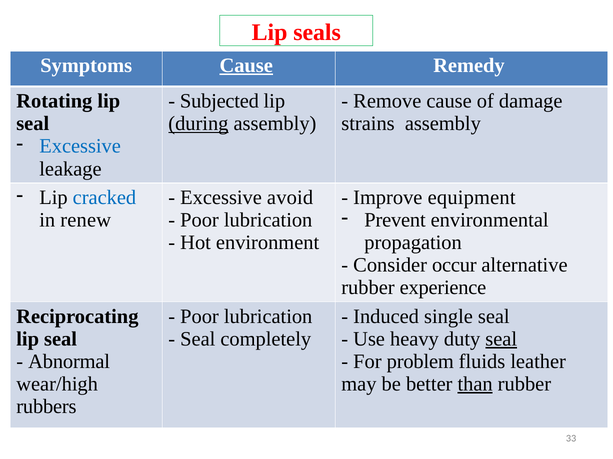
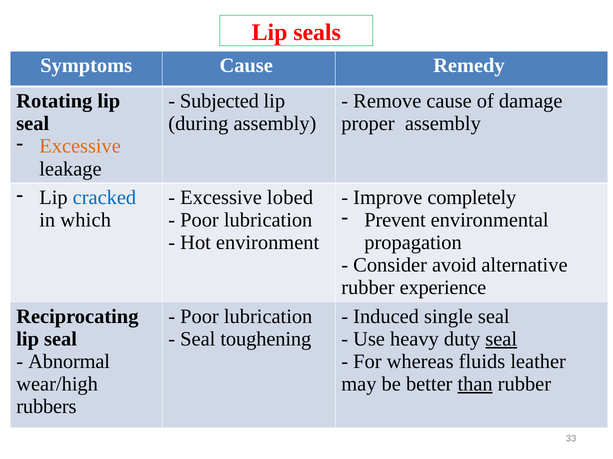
Cause underline: present -> none (246, 66)
during underline: present -> none (198, 124)
strains: strains -> proper (368, 124)
Excessive colour: blue -> orange (80, 146)
avoid: avoid -> lobed (290, 198)
equipment: equipment -> completely (472, 198)
renew: renew -> which (86, 220)
occur: occur -> avoid (454, 266)
completely: completely -> toughening (266, 339)
problem: problem -> whereas (420, 362)
